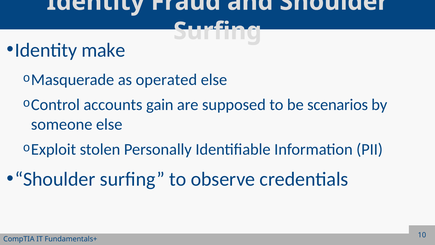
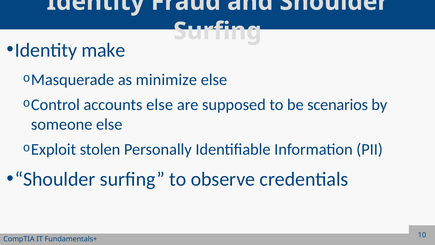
operated: operated -> minimize (166, 80)
accounts gain: gain -> else (160, 105)
